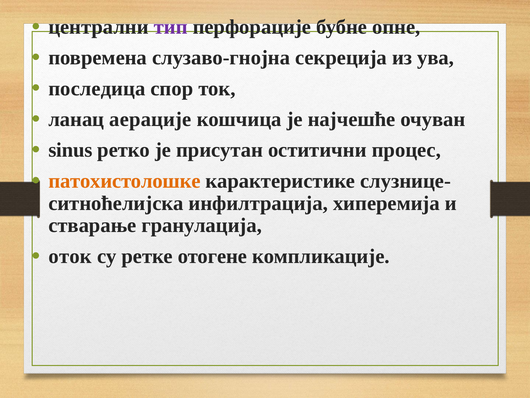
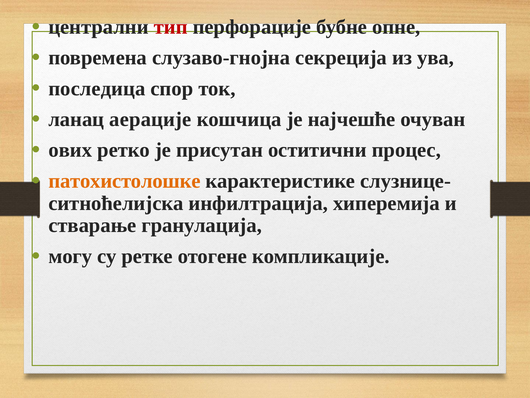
тип colour: purple -> red (171, 27)
sinus: sinus -> ових (70, 150)
оток: оток -> могу (70, 256)
